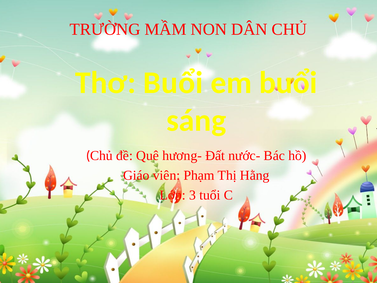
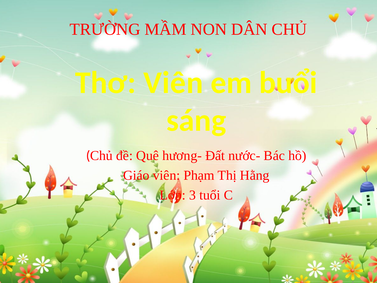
Thơ Buổi: Buổi -> Viên (173, 83)
